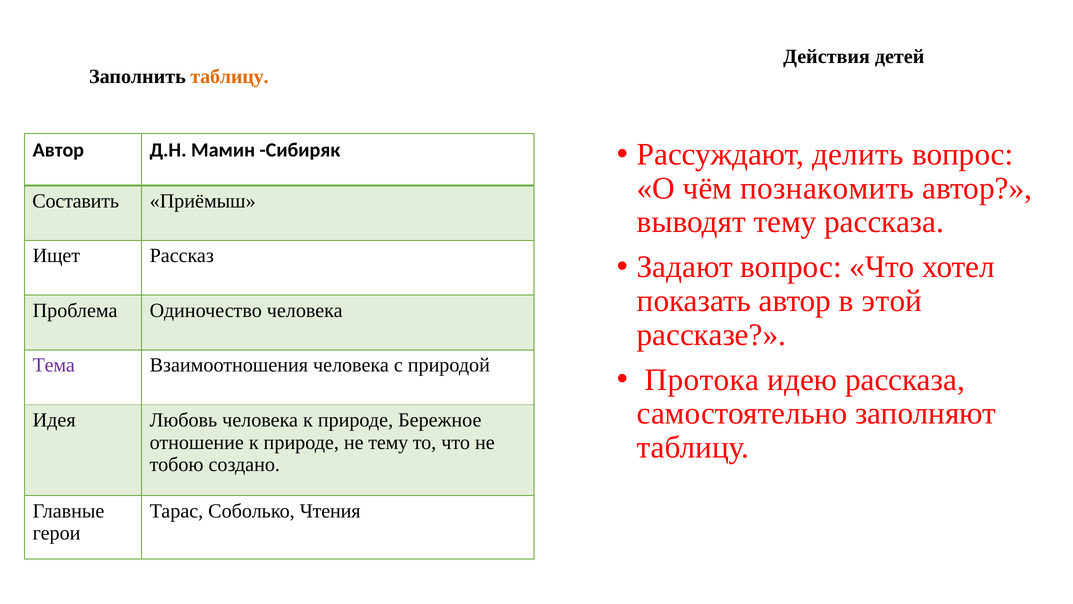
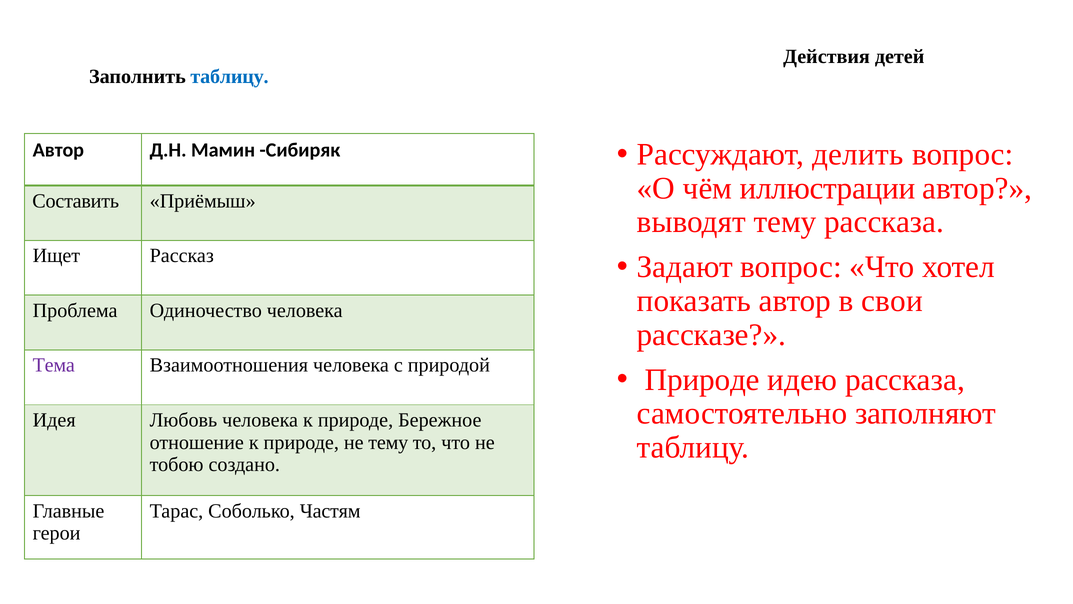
таблицу colour: orange -> blue (230, 77)
познакомить: познакомить -> иллюстрации (828, 188)
этой: этой -> свои (892, 301)
Протока: Протока -> Природе (702, 380)
Чтения: Чтения -> Частям (330, 510)
